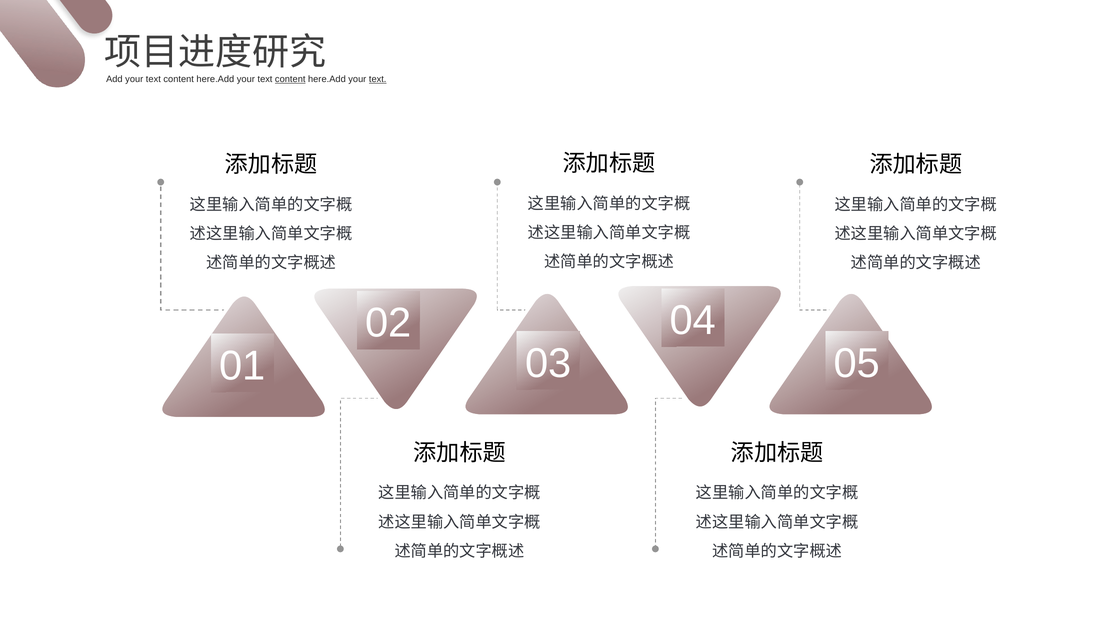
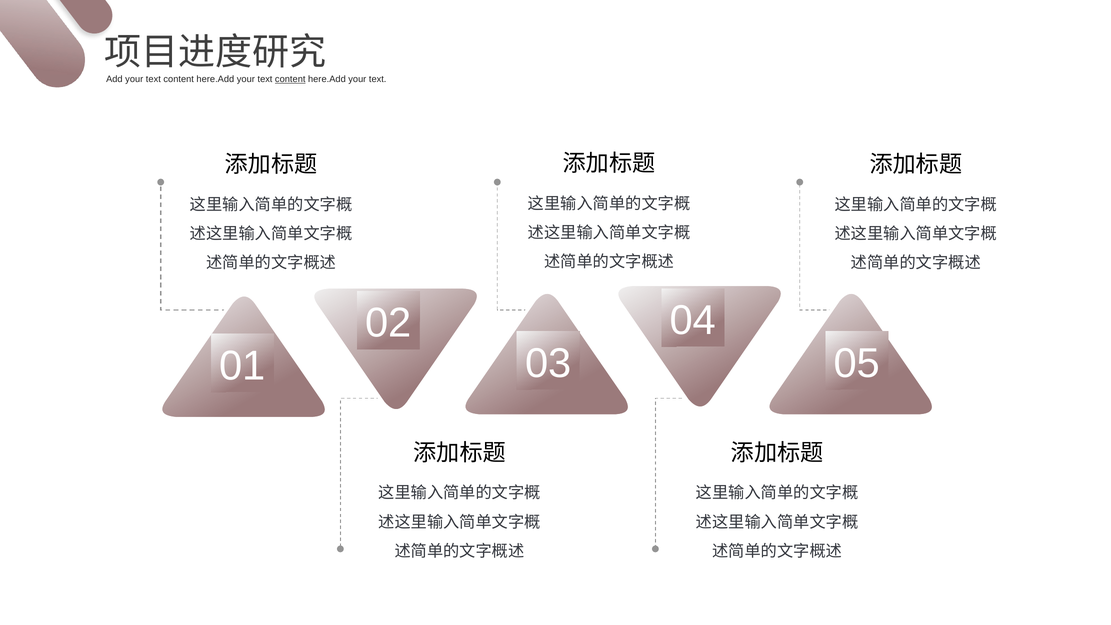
text underline: present -> none (378, 79)
